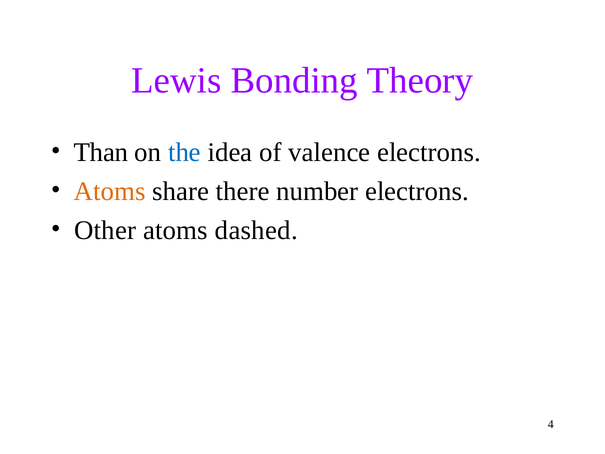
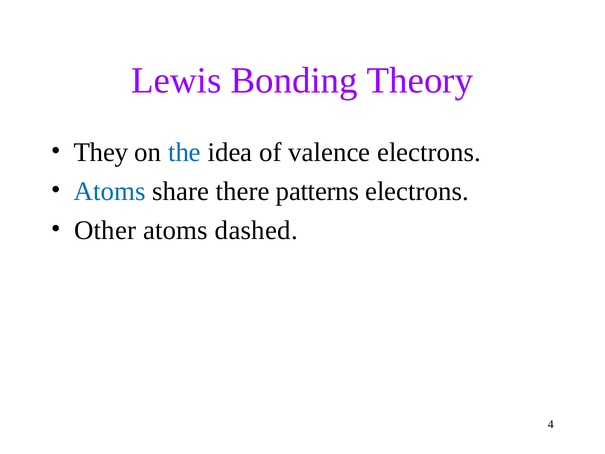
Than: Than -> They (101, 152)
Atoms colour: orange -> blue (110, 191)
number: number -> patterns (317, 191)
